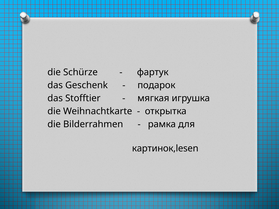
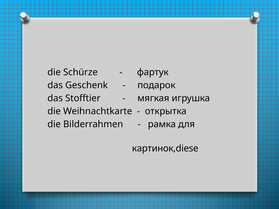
картинок,lesen: картинок,lesen -> картинок,diese (165, 149)
